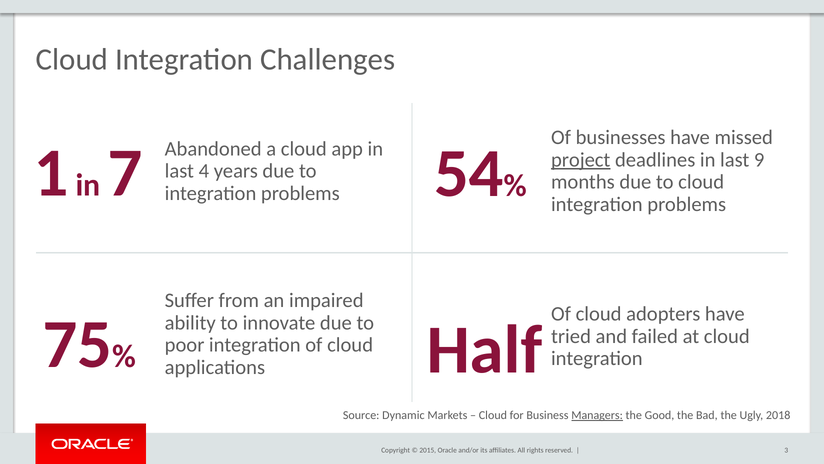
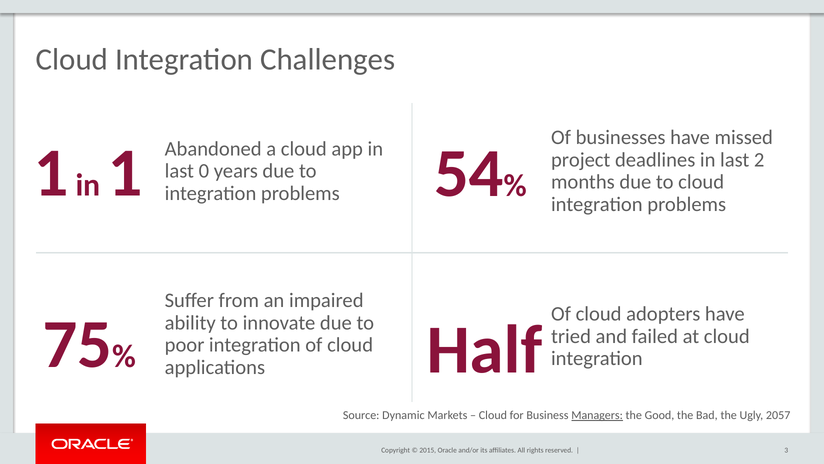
in 7: 7 -> 1 (125, 173)
project underline: present -> none (581, 160)
9: 9 -> 2 (759, 160)
4: 4 -> 0 (204, 171)
2018: 2018 -> 2057 (778, 415)
